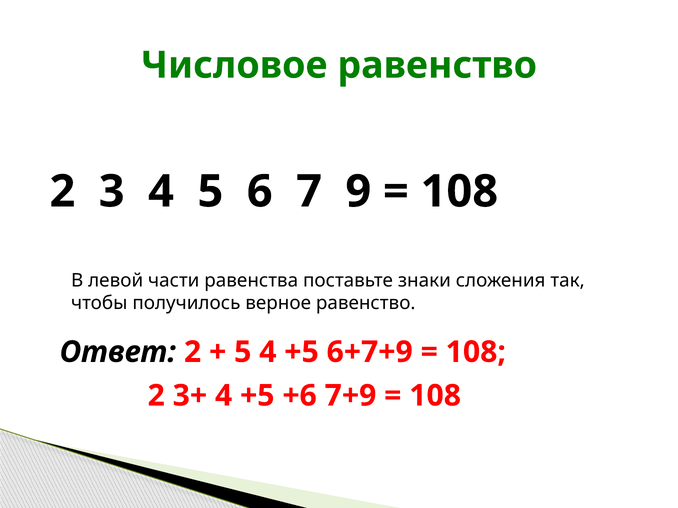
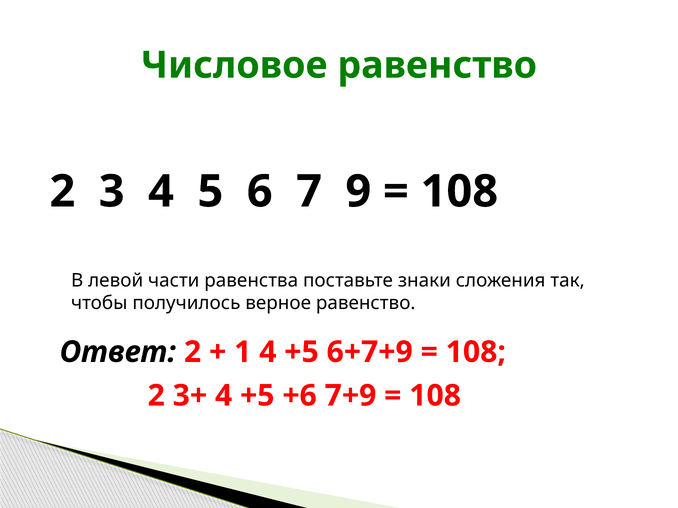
5: 5 -> 1 (243, 352)
